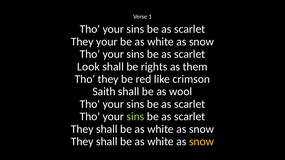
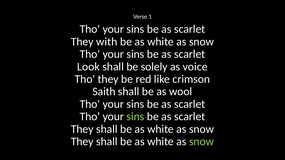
They your: your -> with (107, 42)
rights: rights -> solely (154, 67)
them: them -> voice (195, 67)
snow colour: yellow -> light green (202, 142)
